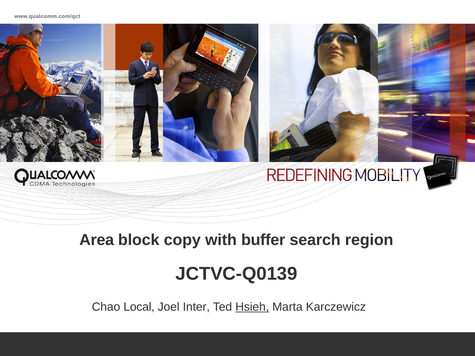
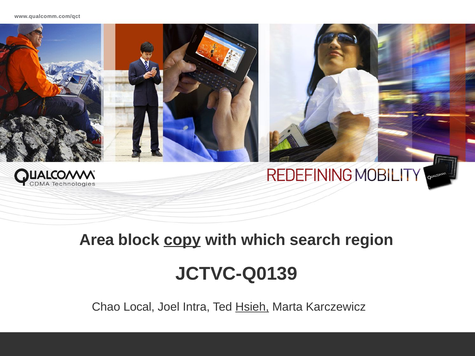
copy underline: none -> present (182, 240)
buffer: buffer -> which (263, 240)
Inter: Inter -> Intra (196, 307)
